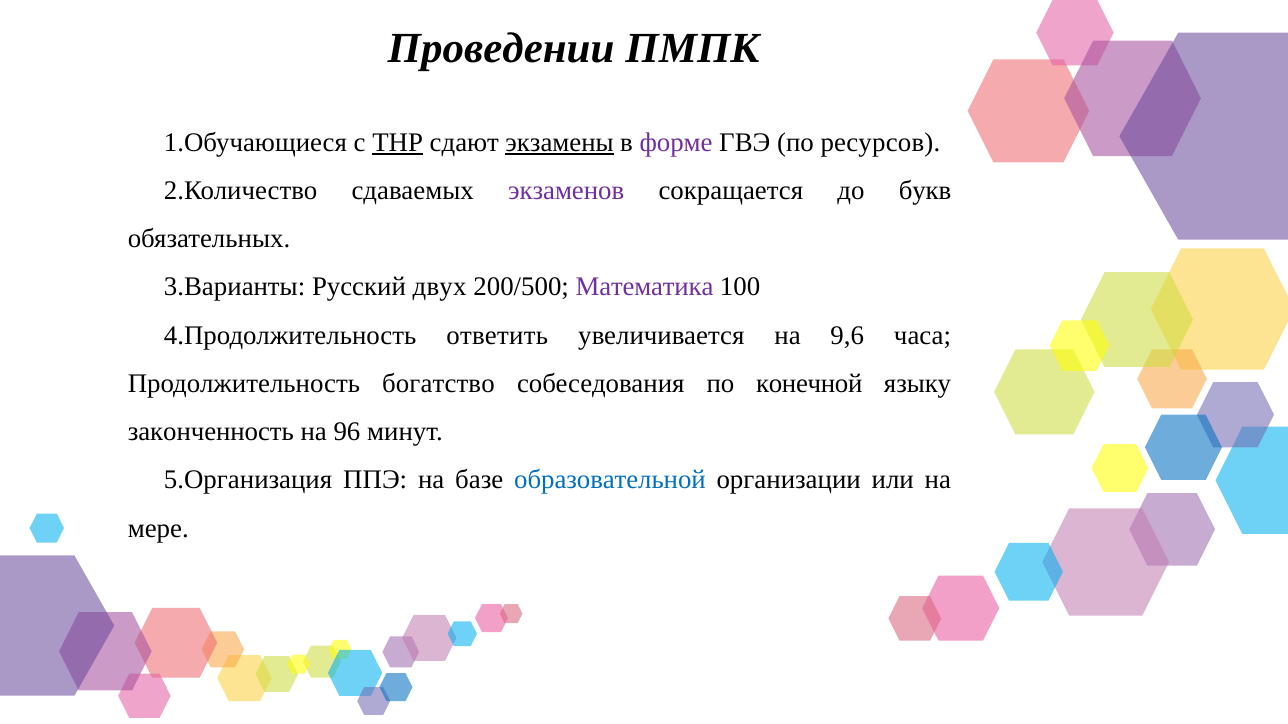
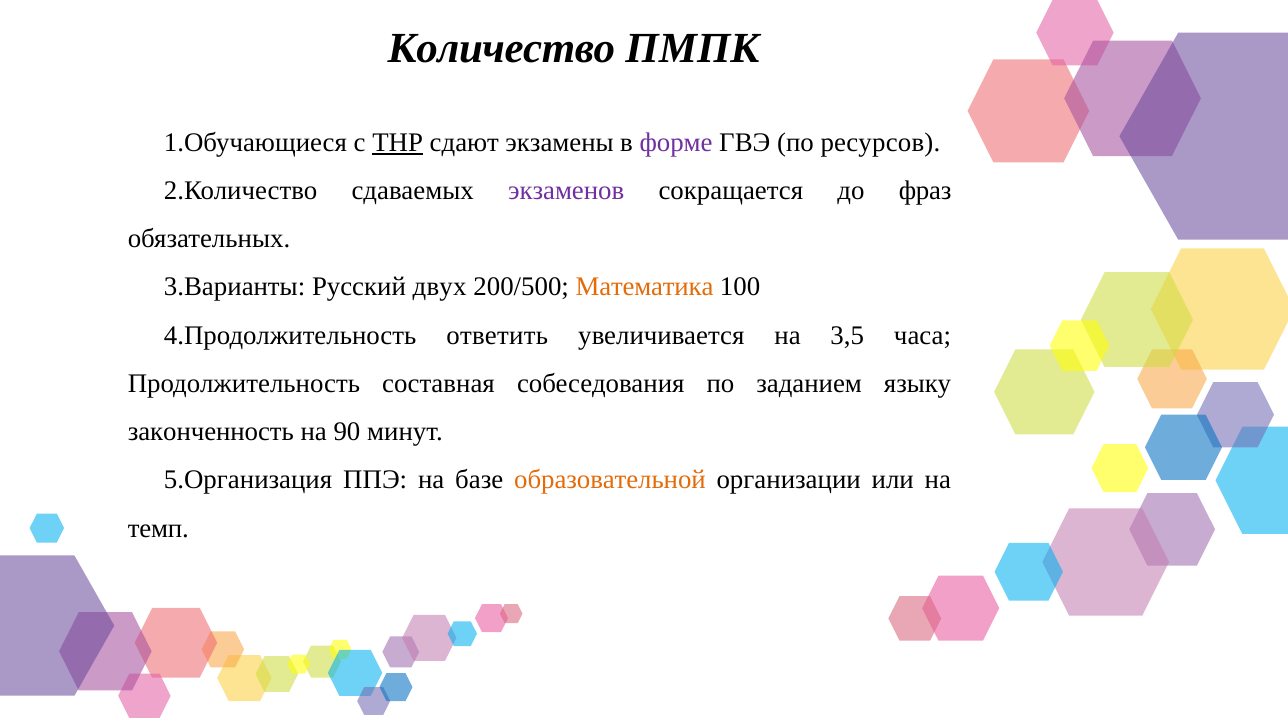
Проведении: Проведении -> Количество (501, 48)
экзамены underline: present -> none (560, 142)
букв: букв -> фраз (925, 191)
Математика colour: purple -> orange (645, 287)
9,6: 9,6 -> 3,5 (847, 336)
богатство: богатство -> составная (438, 384)
конечной: конечной -> заданием (809, 384)
96: 96 -> 90 (347, 432)
образовательной colour: blue -> orange (610, 480)
мере: мере -> темп (158, 529)
